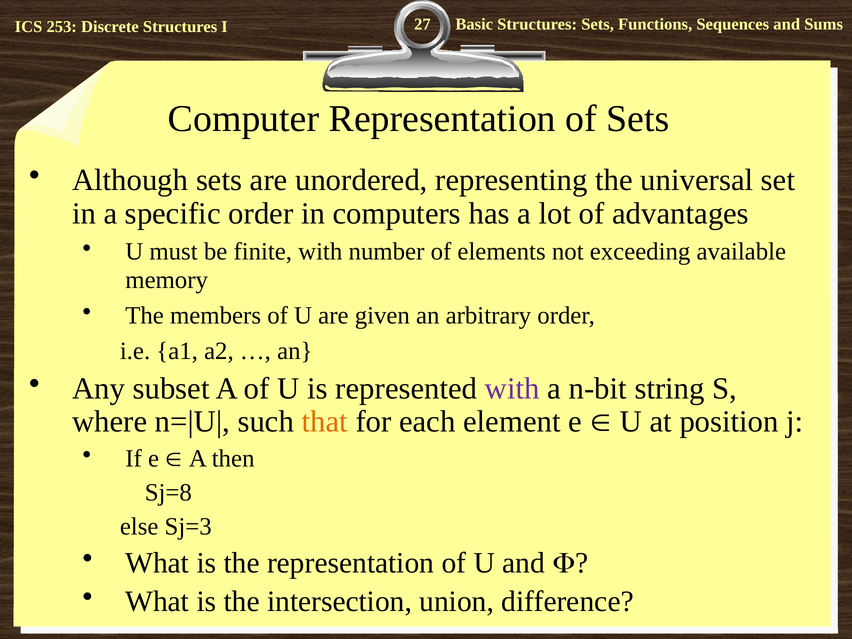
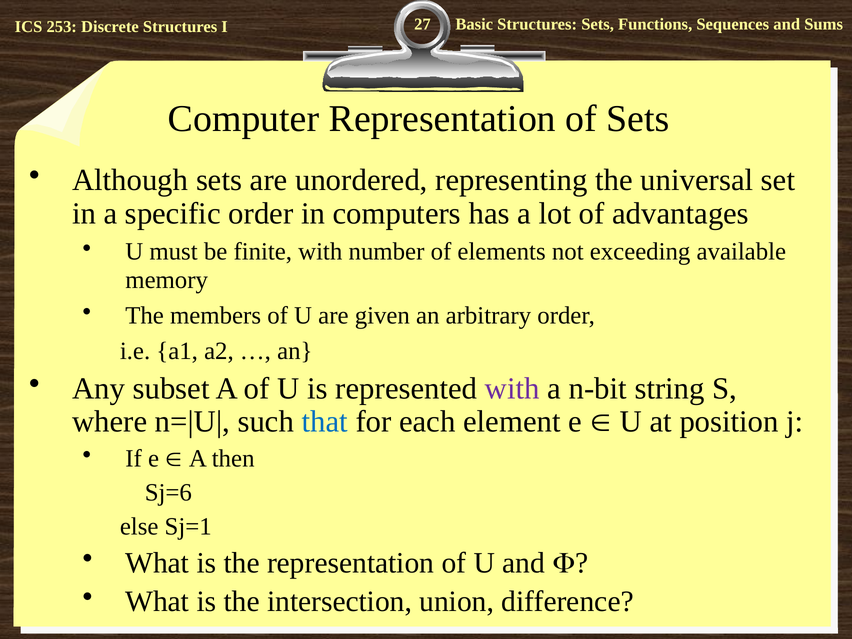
that colour: orange -> blue (325, 422)
Sj=8: Sj=8 -> Sj=6 (168, 493)
Sj=3: Sj=3 -> Sj=1 (188, 527)
